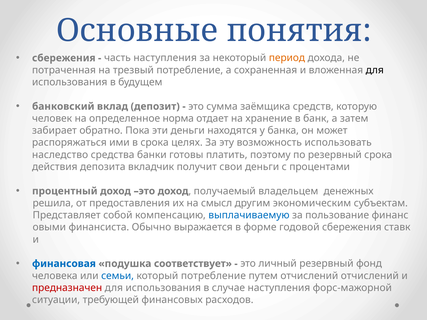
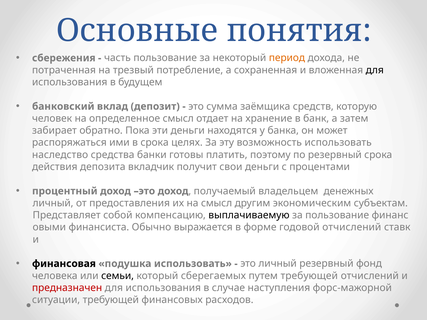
часть наступления: наступления -> пользование (165, 58)
определенное норма: норма -> смысл (178, 119)
решила: решила -> личный (53, 203)
выплачиваемую colour: blue -> black (249, 215)
годовой сбережения: сбережения -> отчислений (352, 228)
финансовая colour: blue -> black (64, 264)
подушка соответствует: соответствует -> использовать (193, 264)
семьи colour: blue -> black (118, 276)
который потребление: потребление -> сберегаемых (213, 276)
путем отчислений: отчислений -> требующей (309, 276)
